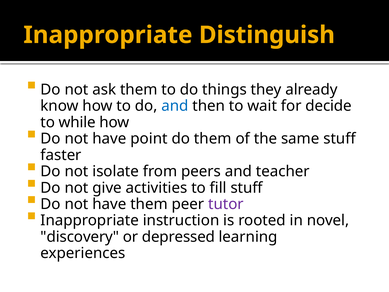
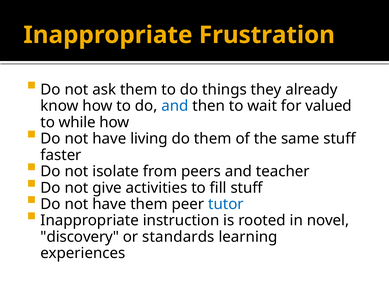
Distinguish: Distinguish -> Frustration (267, 35)
decide: decide -> valued (329, 106)
point: point -> living (149, 139)
tutor colour: purple -> blue (226, 204)
depressed: depressed -> standards (178, 237)
